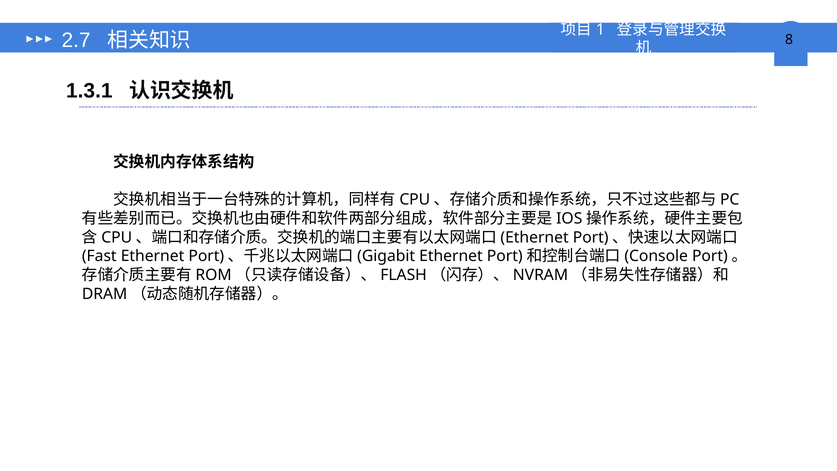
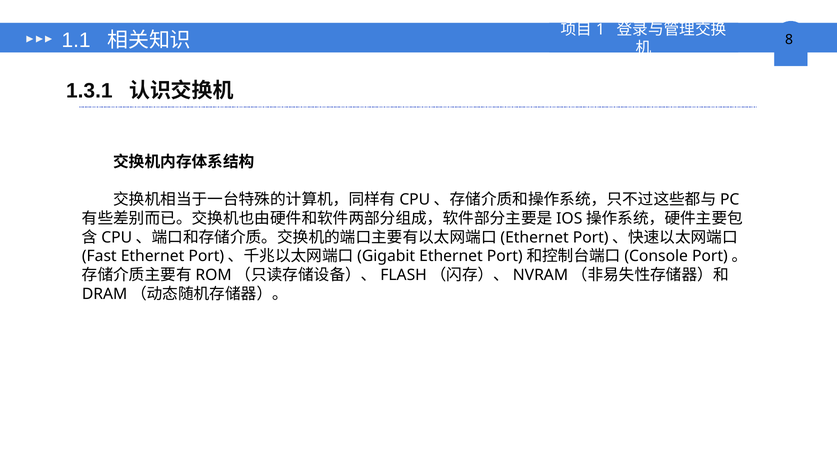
2.7: 2.7 -> 1.1 (76, 40)
